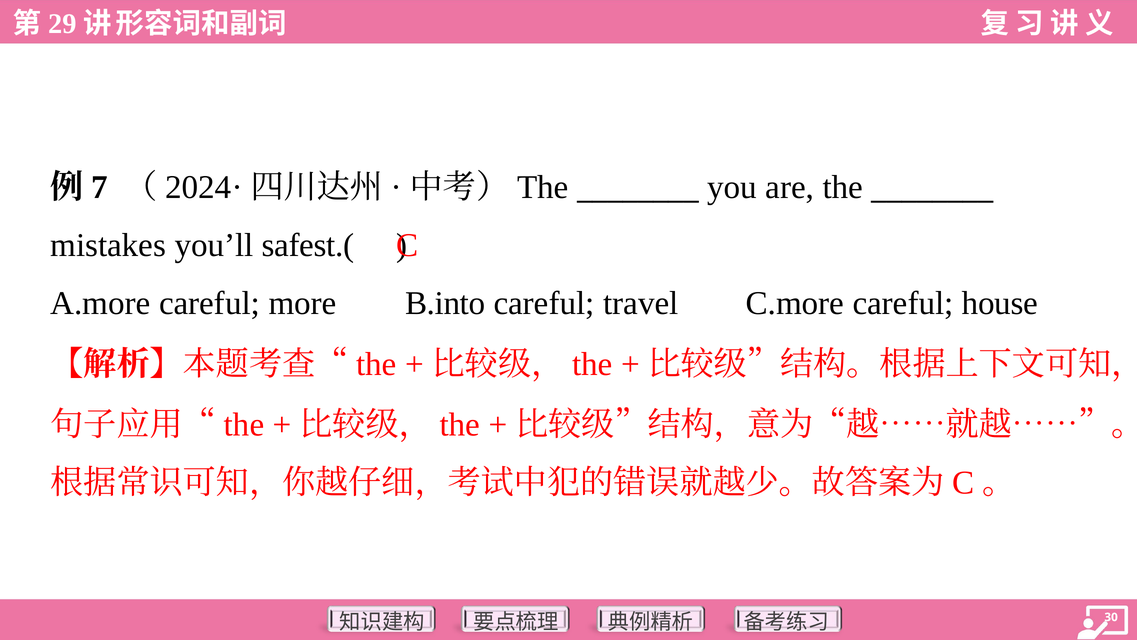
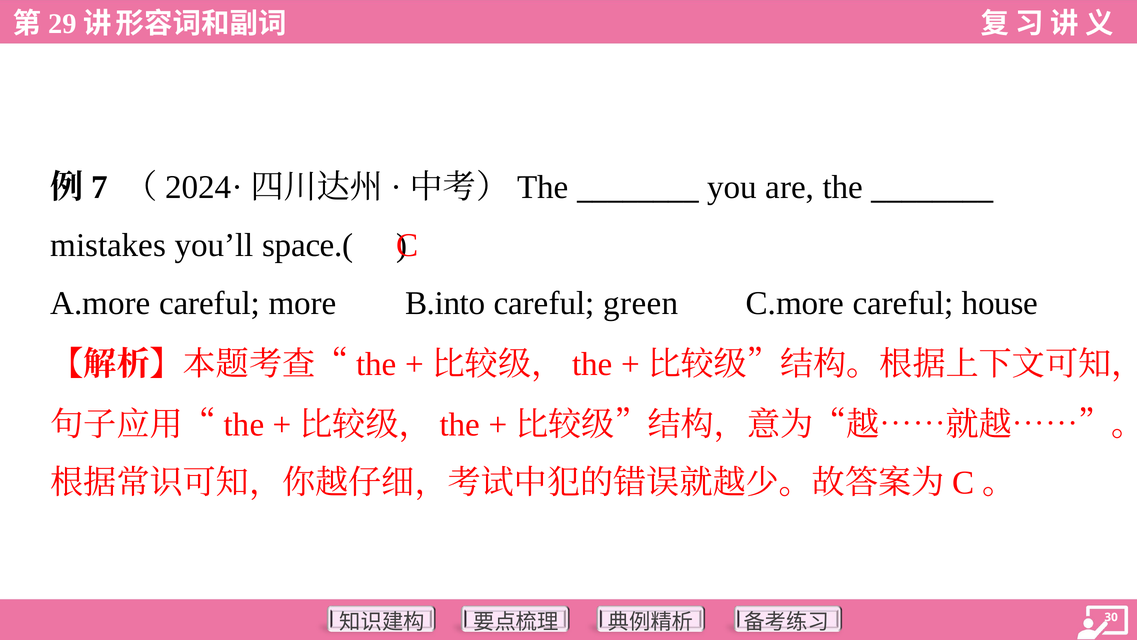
safest.(: safest.( -> space.( (308, 245)
travel: travel -> green (641, 303)
